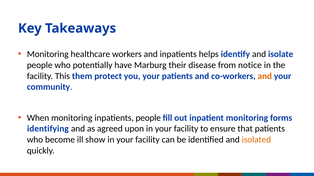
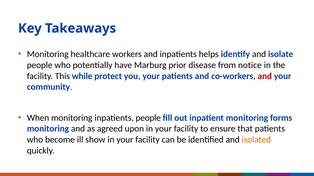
their: their -> prior (178, 65)
them: them -> while (82, 76)
and colour: orange -> red (265, 76)
identifying: identifying -> monitoring (48, 129)
